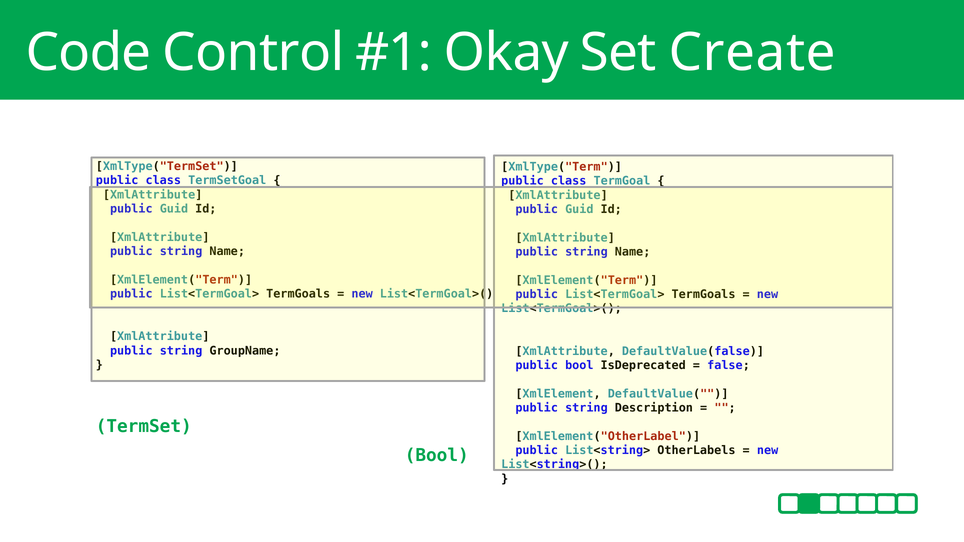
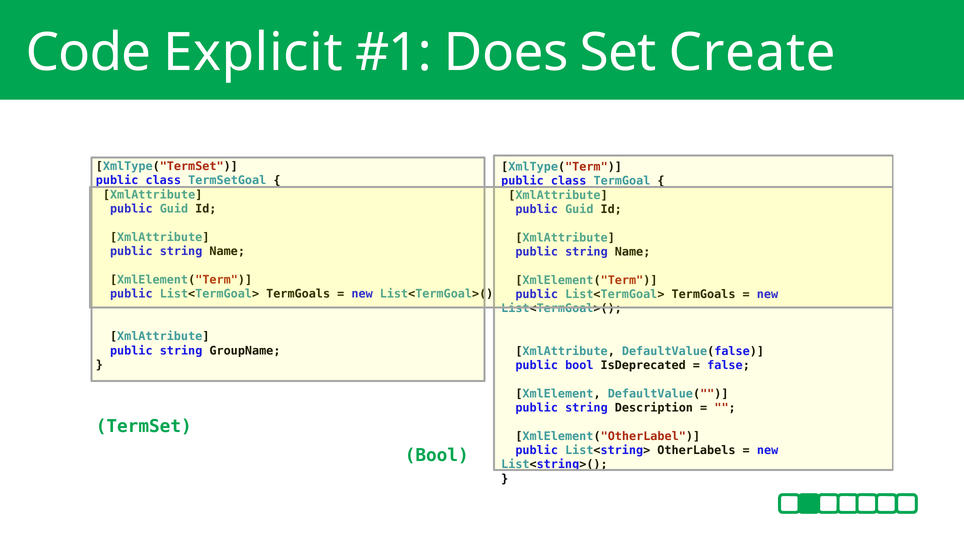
Control: Control -> Explicit (253, 53)
Okay: Okay -> Does (506, 53)
